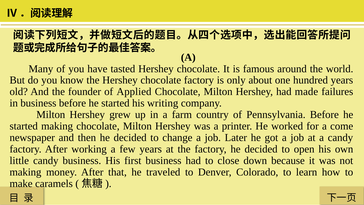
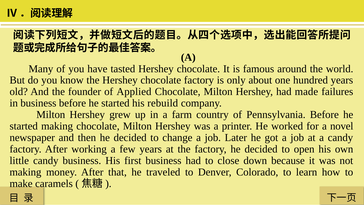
writing: writing -> rebuild (163, 103)
come: come -> novel (342, 126)
